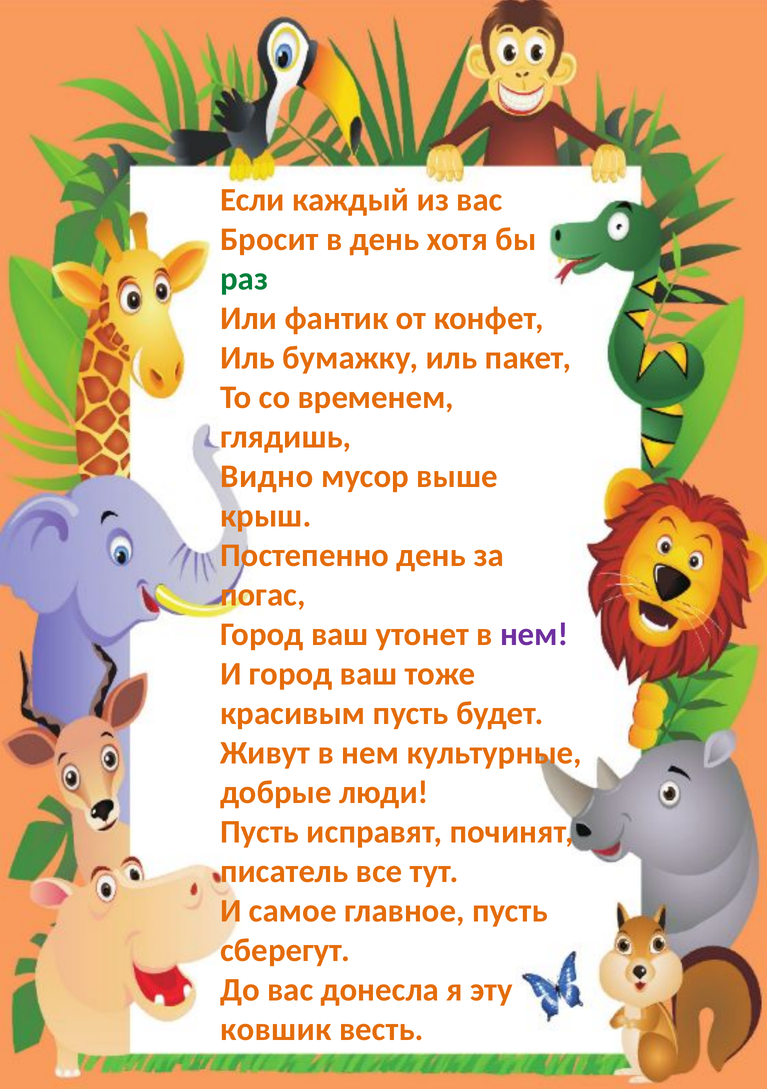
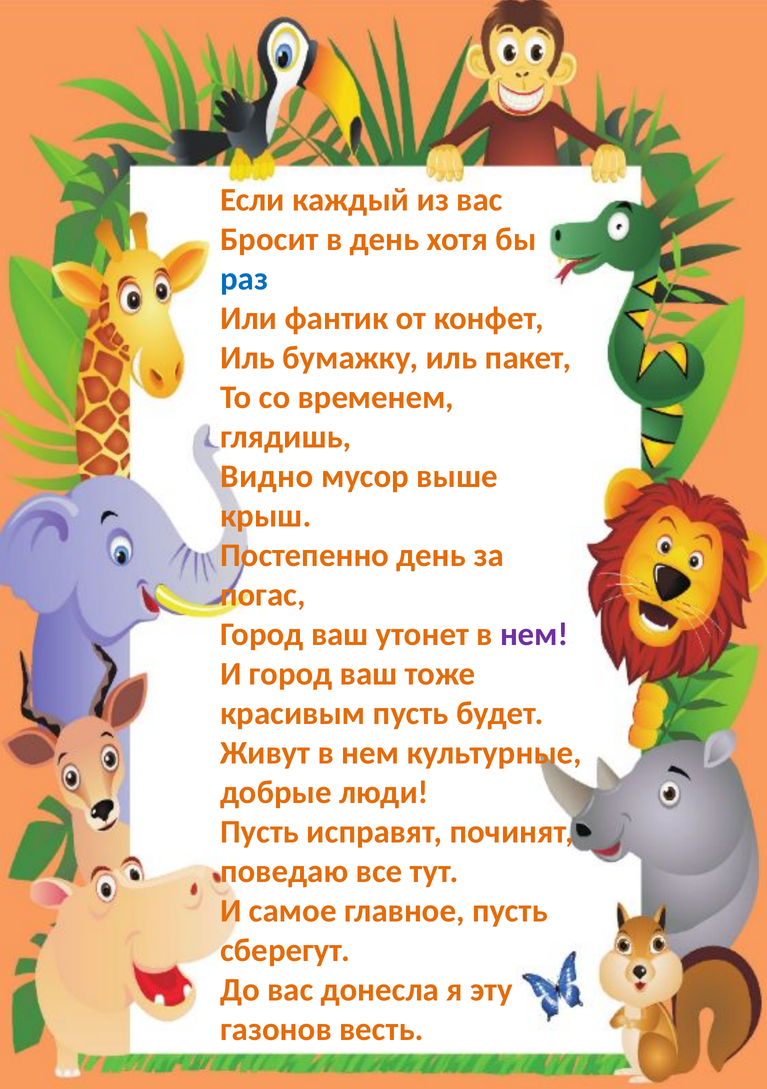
раз colour: green -> blue (244, 278)
писатель: писатель -> поведаю (284, 871)
ковшик: ковшик -> газонов (276, 1029)
